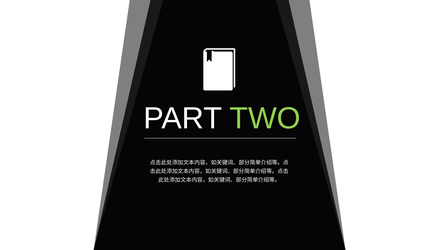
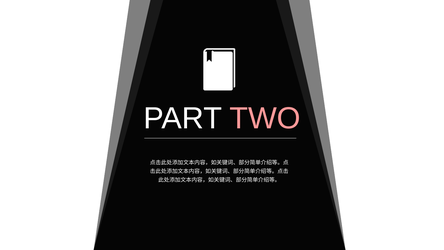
TWO colour: light green -> pink (265, 118)
